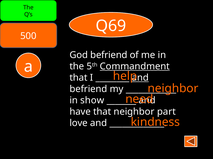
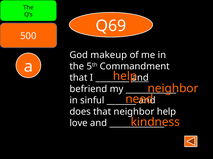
God befriend: befriend -> makeup (109, 55)
Commandment underline: present -> none (135, 67)
show: show -> sinful (92, 101)
have: have -> does (80, 112)
neighbor part: part -> help (167, 112)
